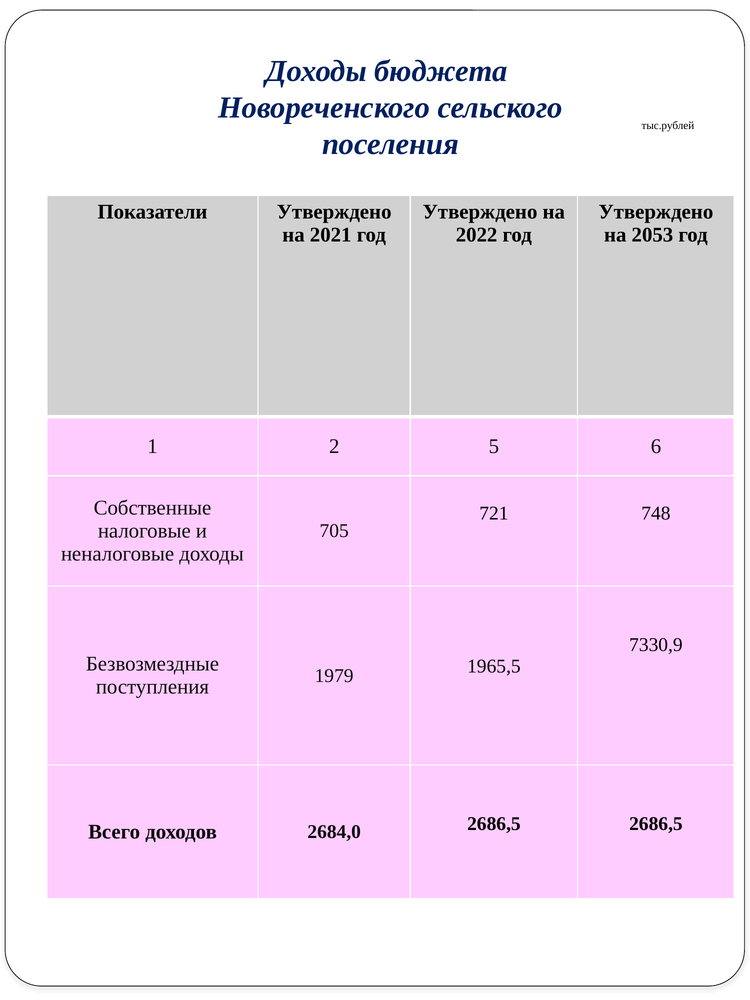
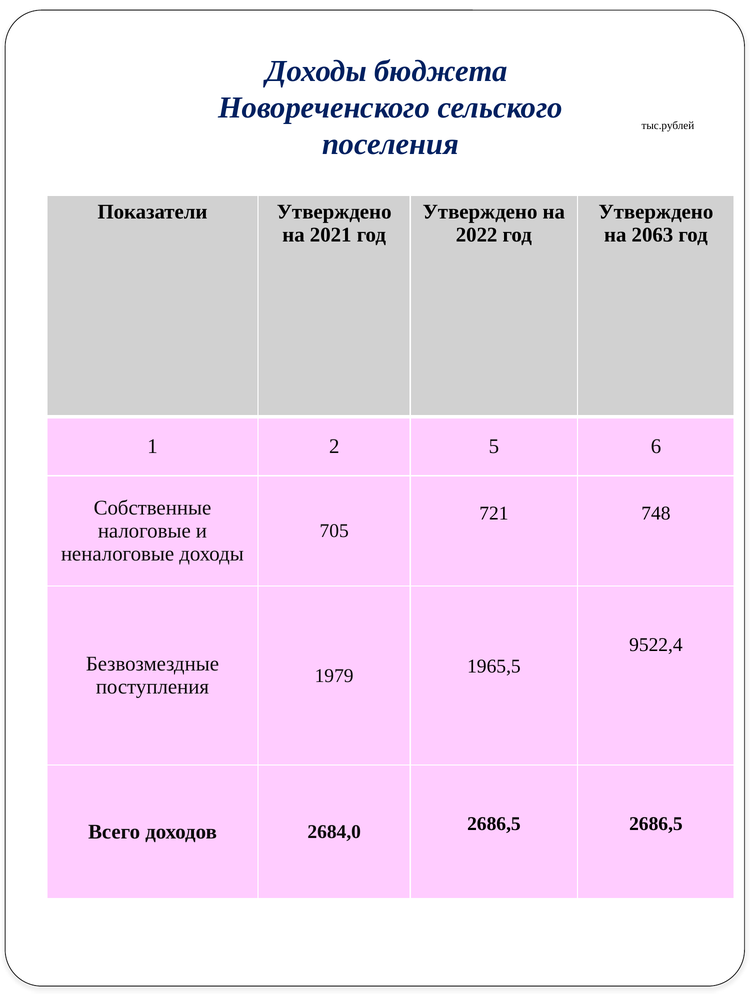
2053: 2053 -> 2063 (652, 235)
7330,9: 7330,9 -> 9522,4 (656, 645)
